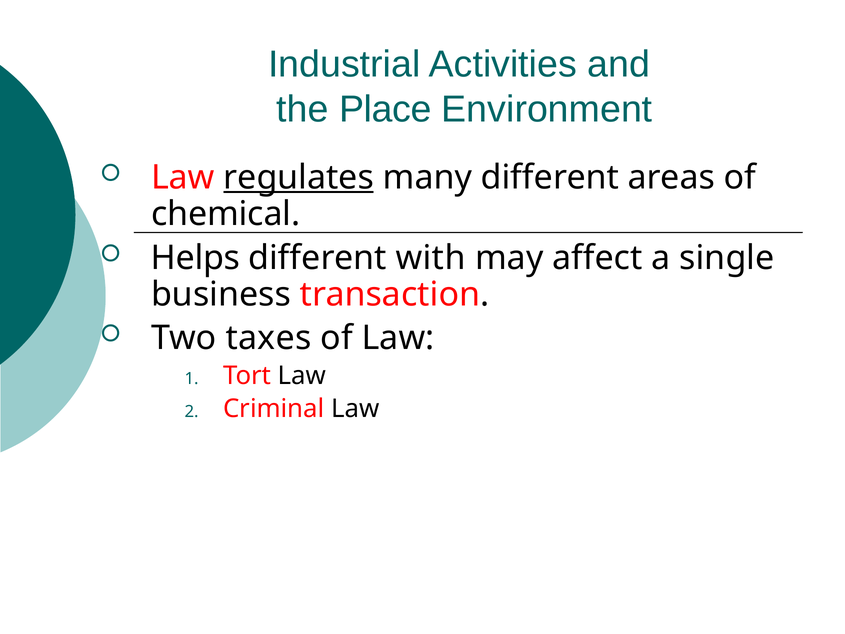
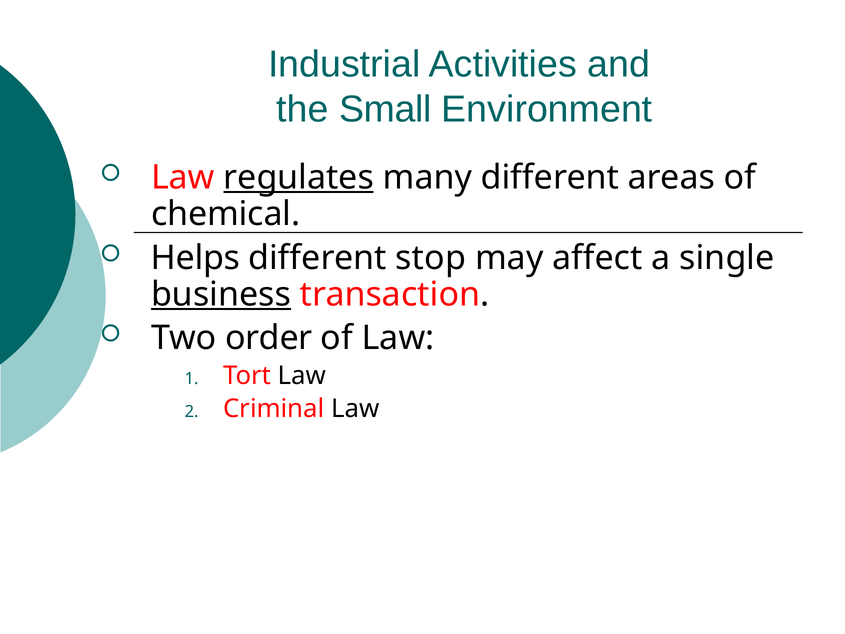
Place: Place -> Small (385, 109)
with: with -> stop (431, 258)
business underline: none -> present (221, 294)
taxes: taxes -> order (269, 338)
